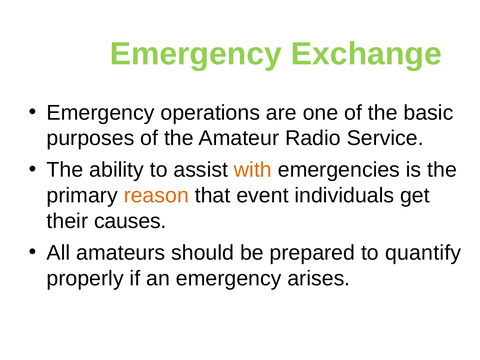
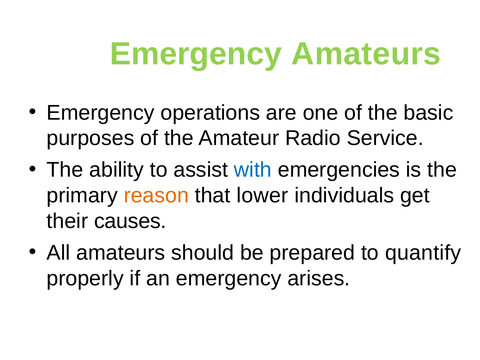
Emergency Exchange: Exchange -> Amateurs (366, 54)
with colour: orange -> blue (253, 170)
event: event -> lower (262, 195)
